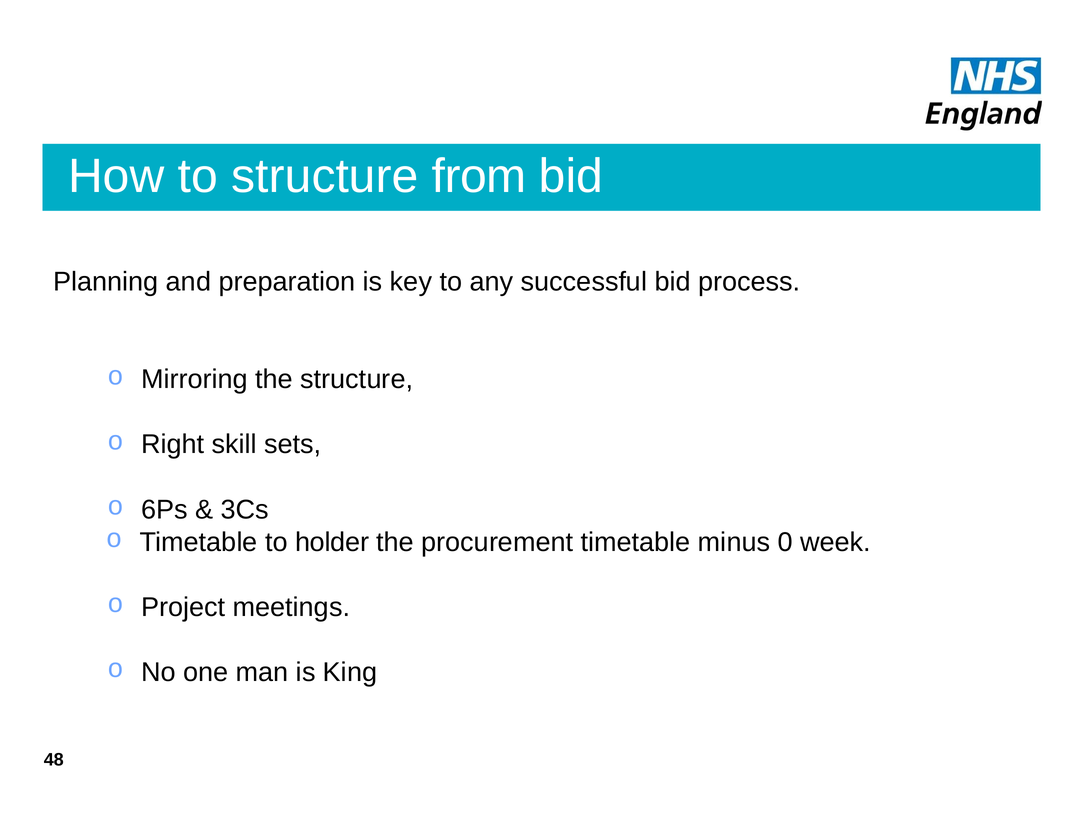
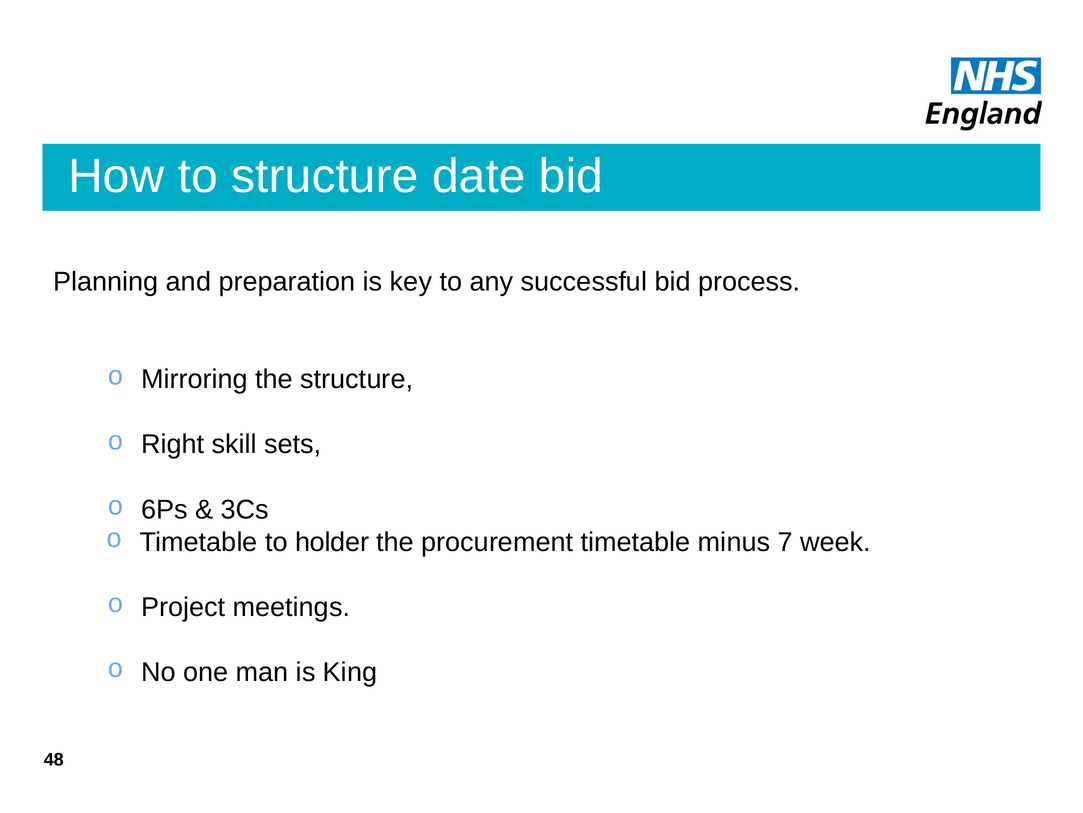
from: from -> date (479, 176)
0: 0 -> 7 (785, 542)
